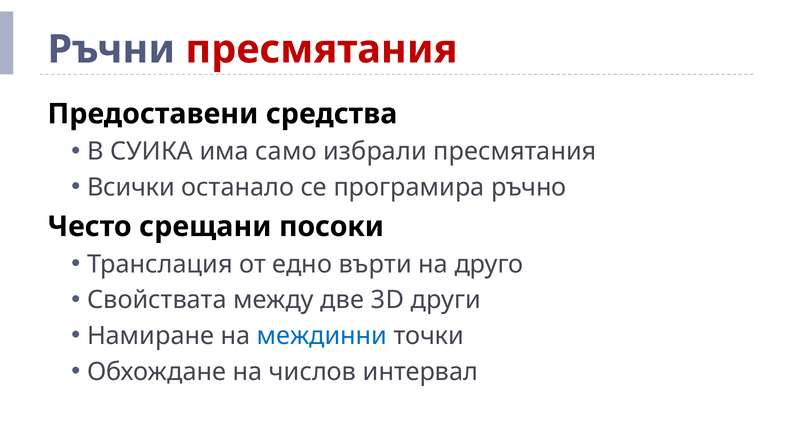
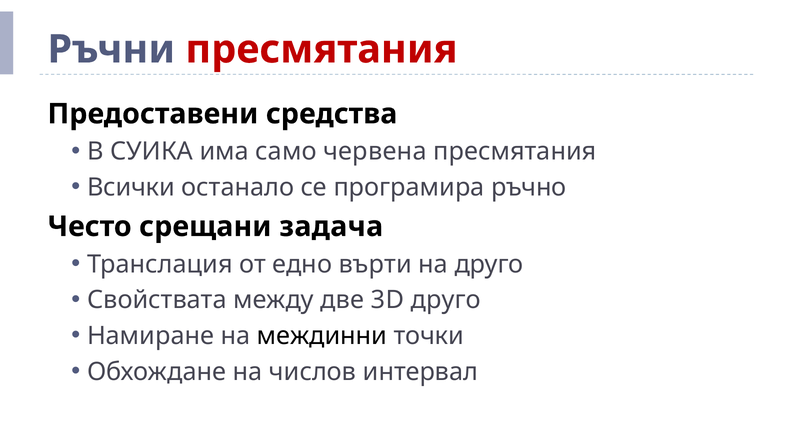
избрали: избрали -> червена (375, 152)
посоки: посоки -> задача (331, 227)
3D други: други -> друго (446, 300)
междинни colour: blue -> black (322, 336)
